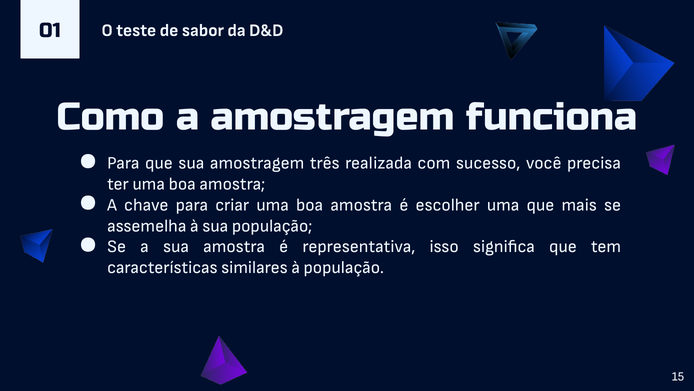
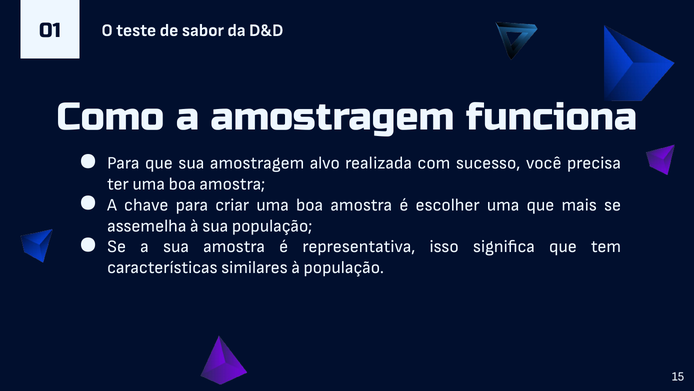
três: três -> alvo (325, 163)
